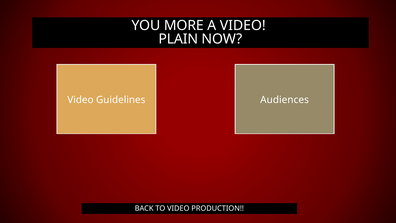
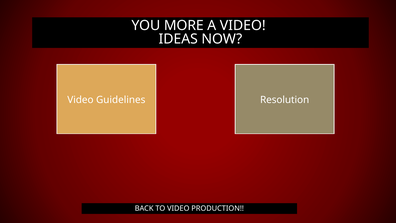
PLAIN: PLAIN -> IDEAS (178, 39)
Audiences: Audiences -> Resolution (285, 100)
